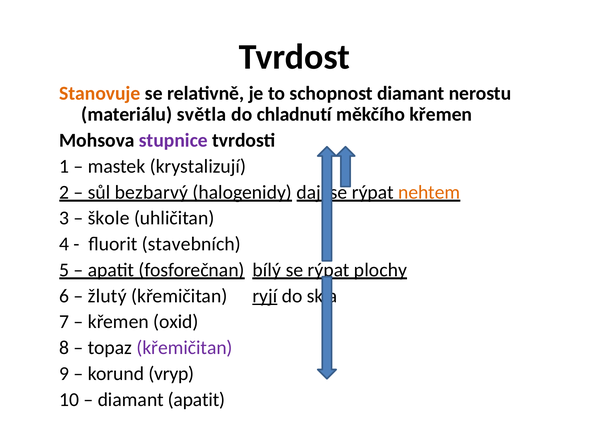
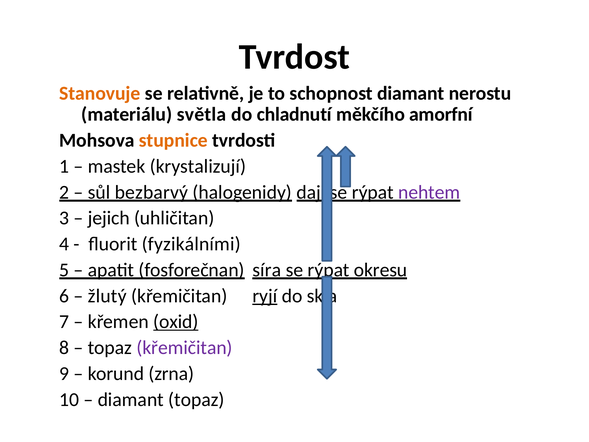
měkčího křemen: křemen -> amorfní (441, 114)
stupnice colour: purple -> orange (173, 140)
nehtem colour: orange -> purple (429, 192)
škole: škole -> jejich (109, 218)
stavebních: stavebních -> fyzikálními (191, 244)
bílý: bílý -> síra (267, 270)
plochy: plochy -> okresu (381, 270)
oxid underline: none -> present (176, 322)
vryp: vryp -> zrna (171, 373)
diamant apatit: apatit -> topaz (196, 399)
